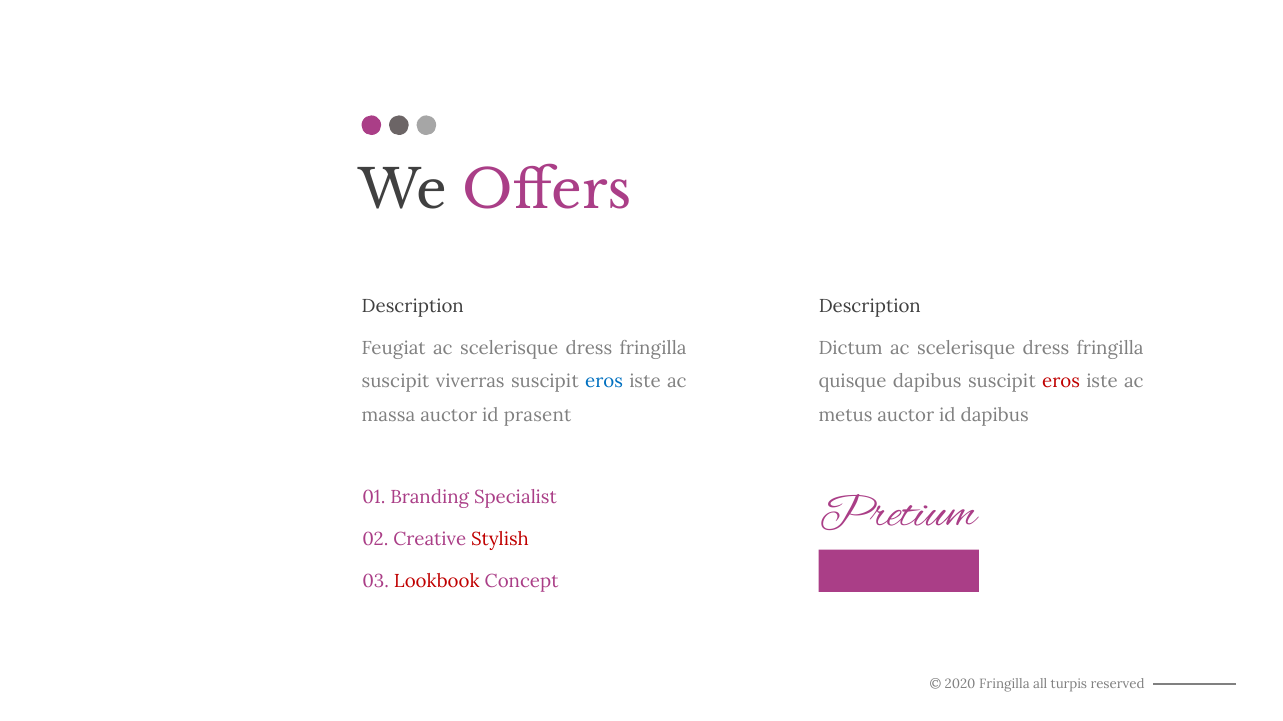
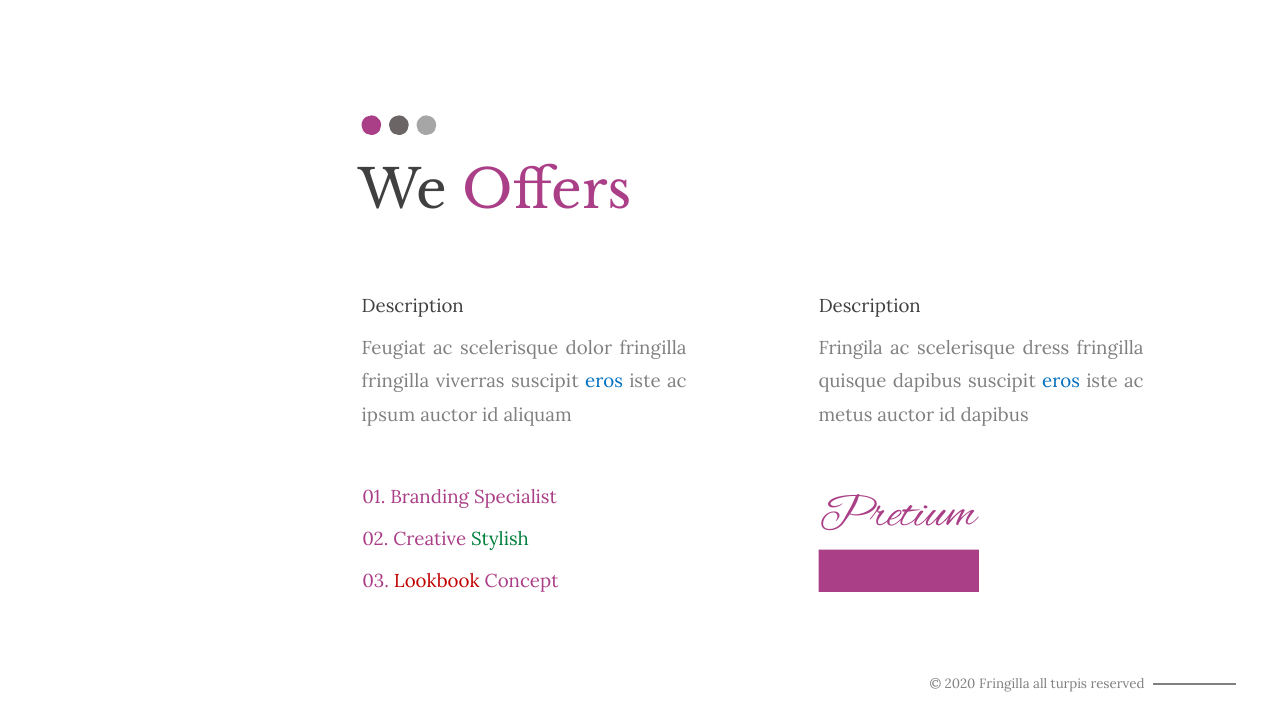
Feugiat ac scelerisque dress: dress -> dolor (589, 348)
Dictum: Dictum -> Fringila (851, 348)
suscipit: suscipit -> fringilla (395, 382)
eros colour: red -> blue (1061, 382)
massa: massa -> ipsum (388, 416)
prasent: prasent -> aliquam (538, 416)
Stylish colour: red -> green (500, 540)
